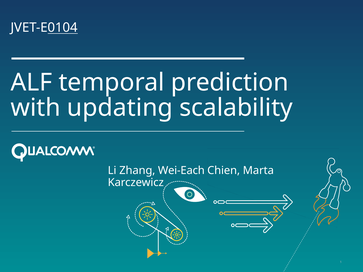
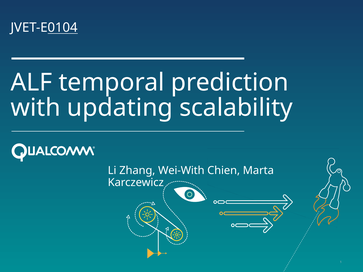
Wei-Each: Wei-Each -> Wei-With (181, 171)
